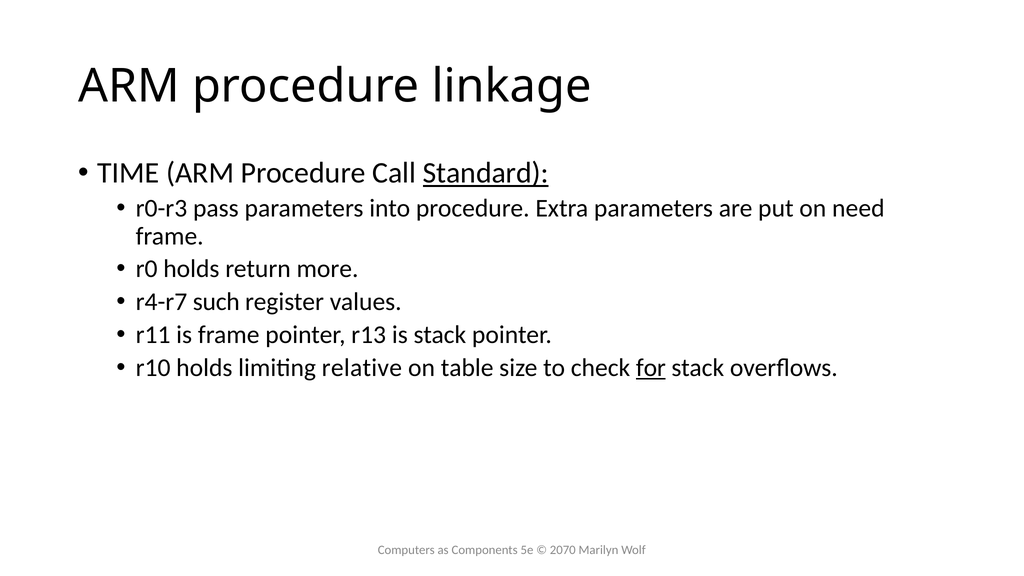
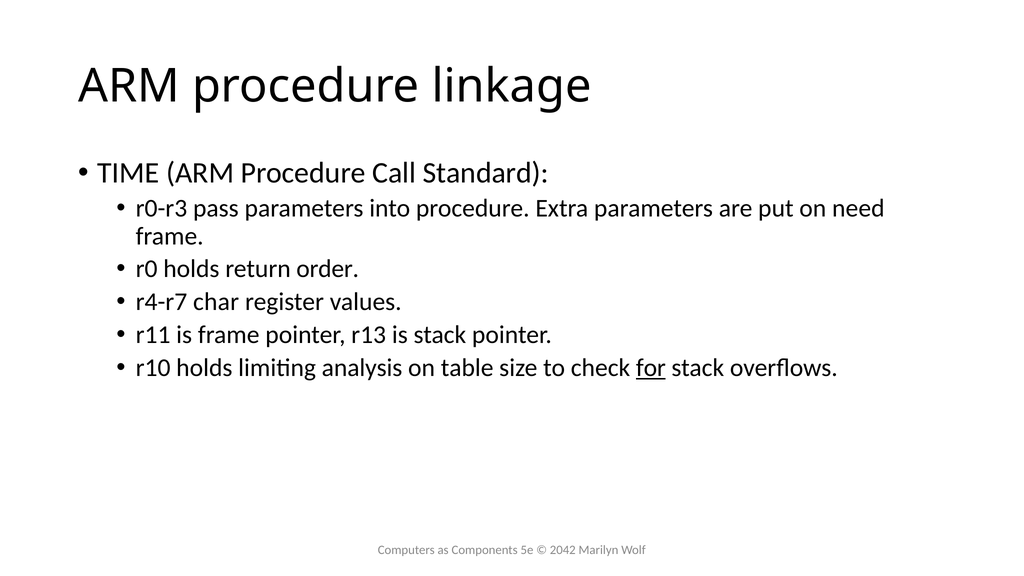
Standard underline: present -> none (486, 173)
more: more -> order (328, 269)
such: such -> char (216, 302)
relative: relative -> analysis (362, 368)
2070: 2070 -> 2042 (563, 550)
